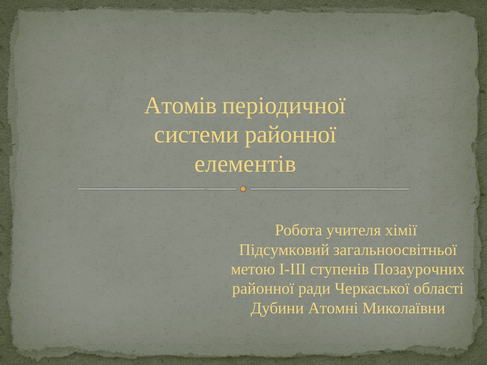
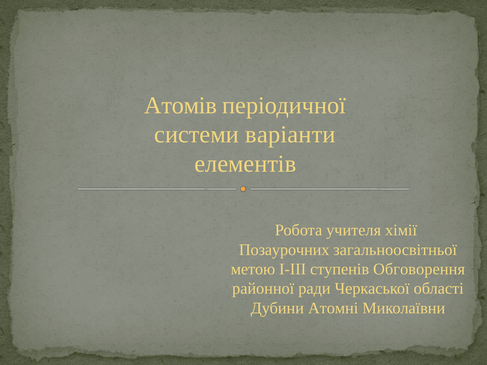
системи районної: районної -> варіанти (290, 135)
Підсумковий: Підсумковий -> Позаурочних (284, 250)
Позаурочних: Позаурочних -> Обговорення (419, 269)
